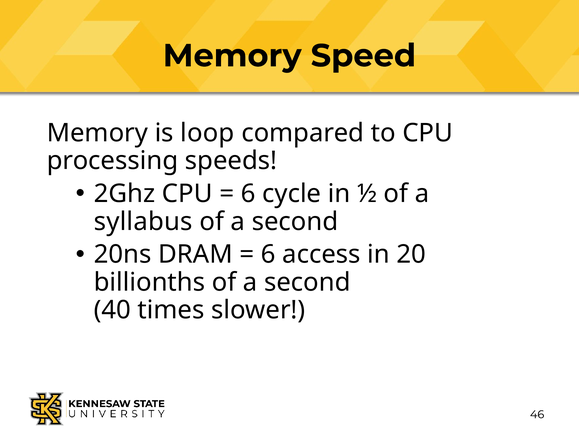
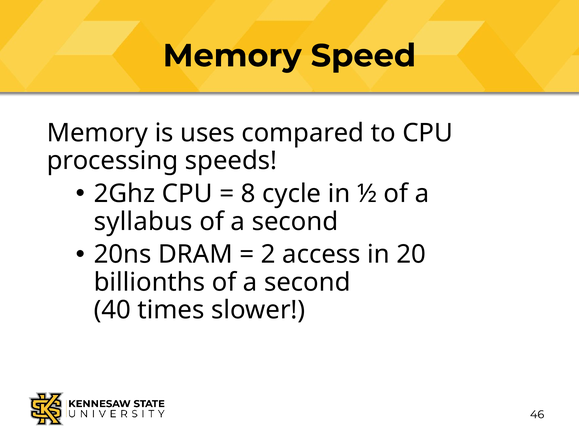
loop: loop -> uses (208, 133)
6: 6 -> 8 (248, 194)
6: 6 -> 2 (268, 255)
